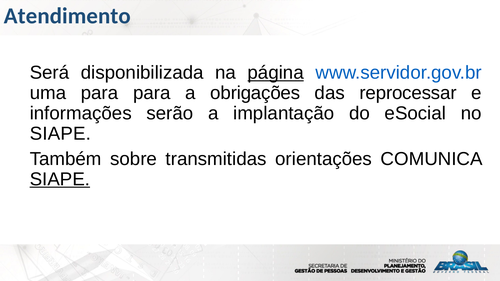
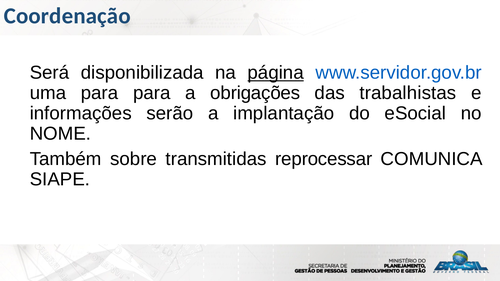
Atendimento: Atendimento -> Coordenação (67, 16)
reprocessar: reprocessar -> trabalhistas (408, 93)
SIAPE: SIAPE -> NOME (60, 134)
orientações: orientações -> reprocessar (324, 159)
SIAPE underline: present -> none (60, 179)
